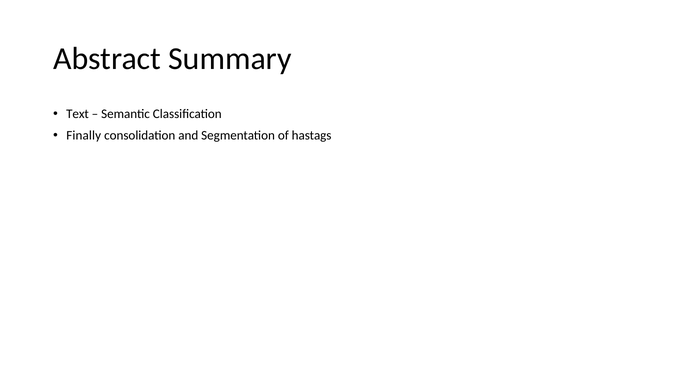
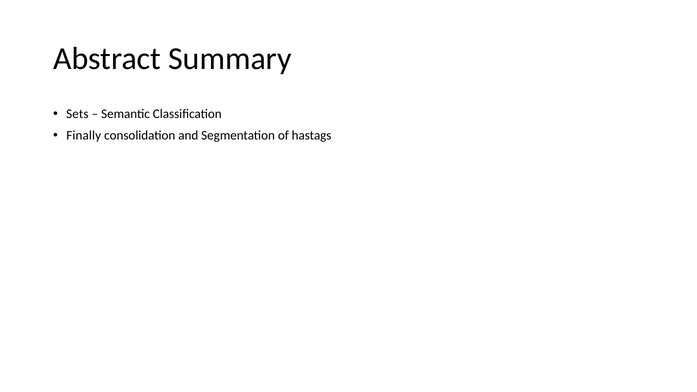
Text: Text -> Sets (77, 114)
